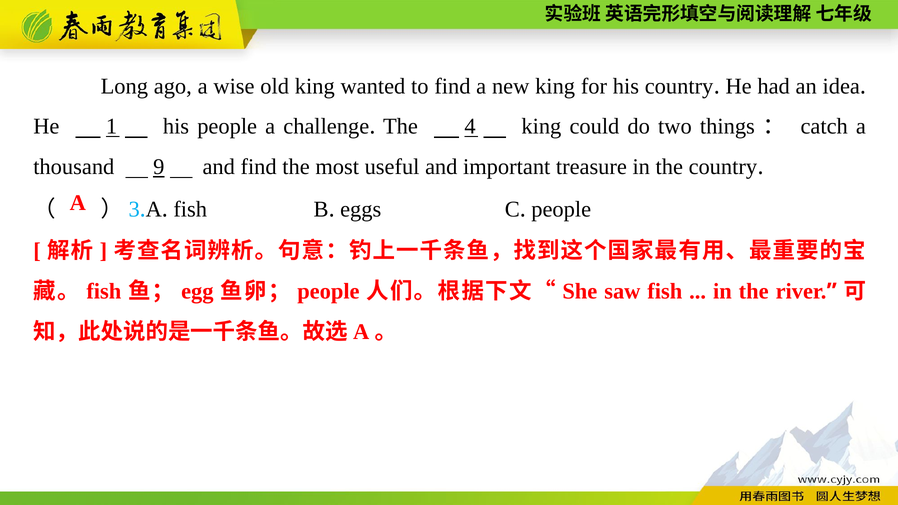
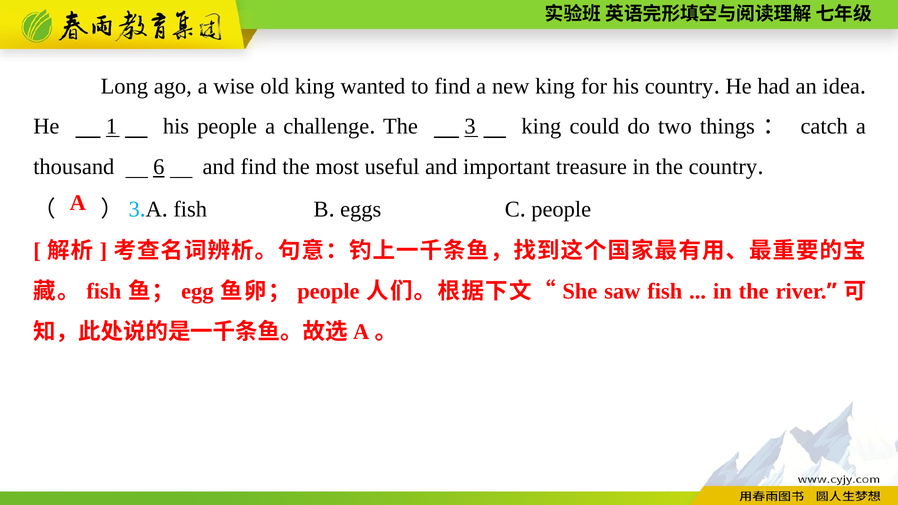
4: 4 -> 3 (470, 127)
9: 9 -> 6 (159, 167)
